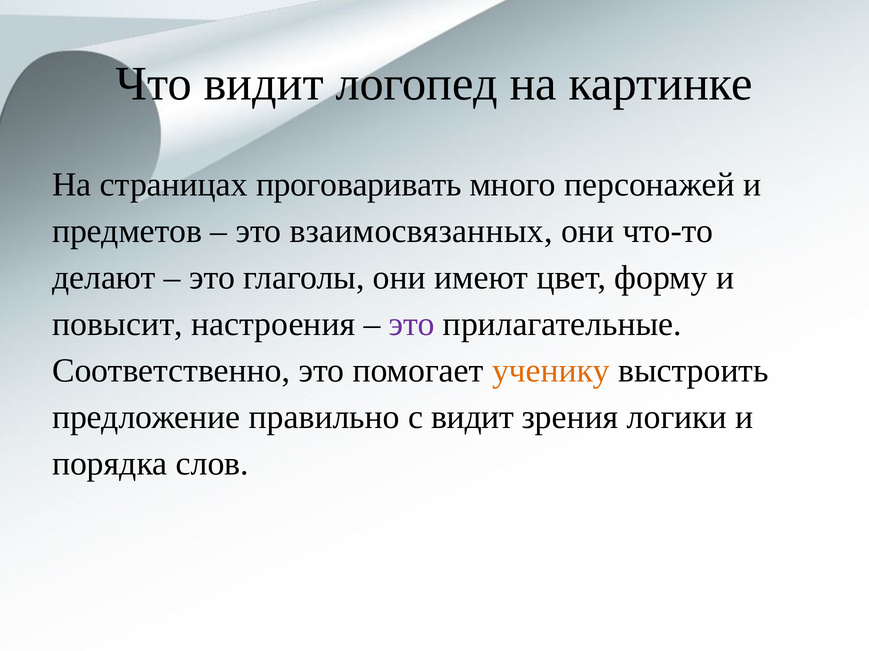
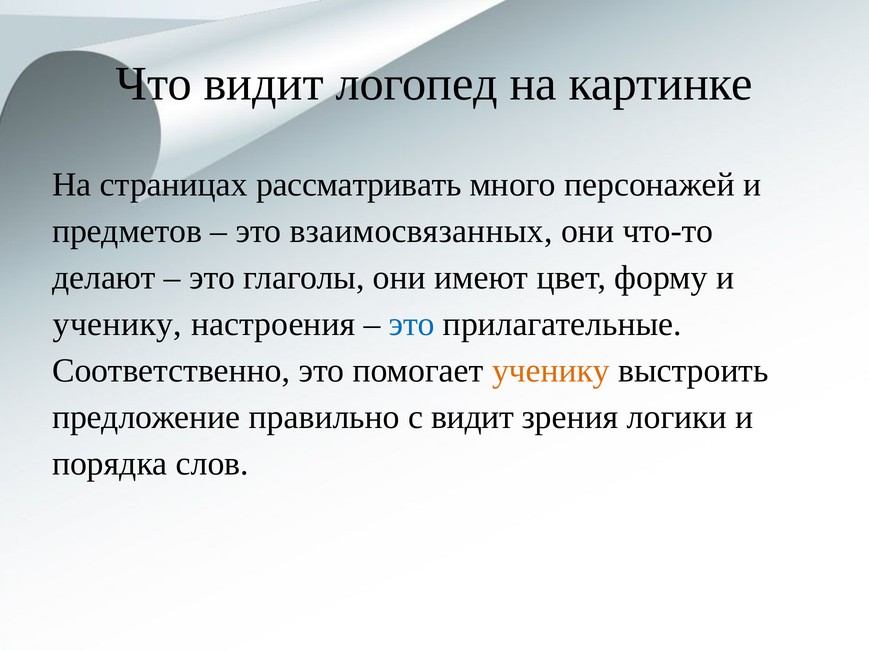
проговаривать: проговаривать -> рассматривать (359, 185)
повысит: повысит -> ученику (117, 325)
это colour: purple -> blue (412, 325)
